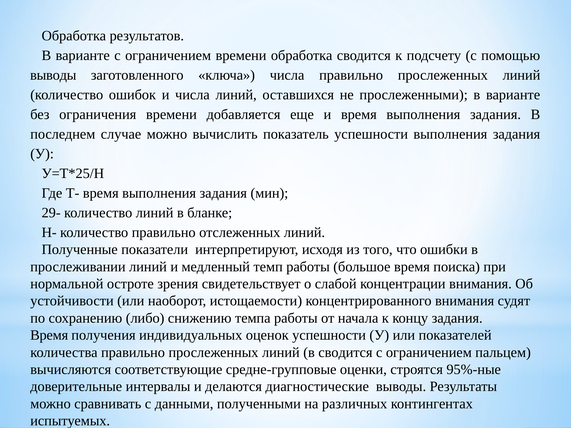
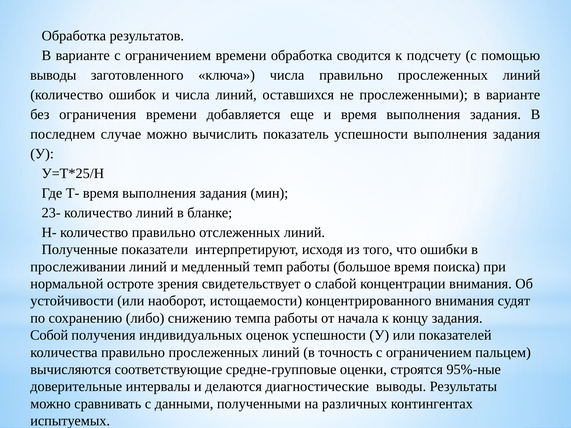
29-: 29- -> 23- (51, 213)
Время: Время -> Собой (49, 335)
в сводится: сводится -> точность (345, 353)
